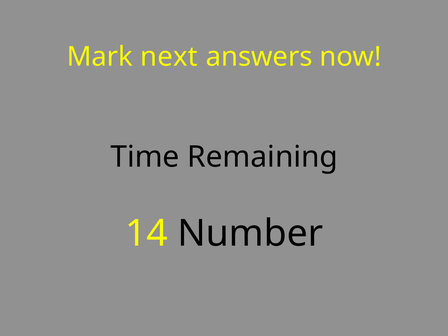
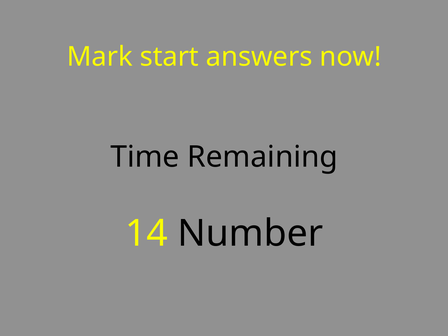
next: next -> start (169, 57)
